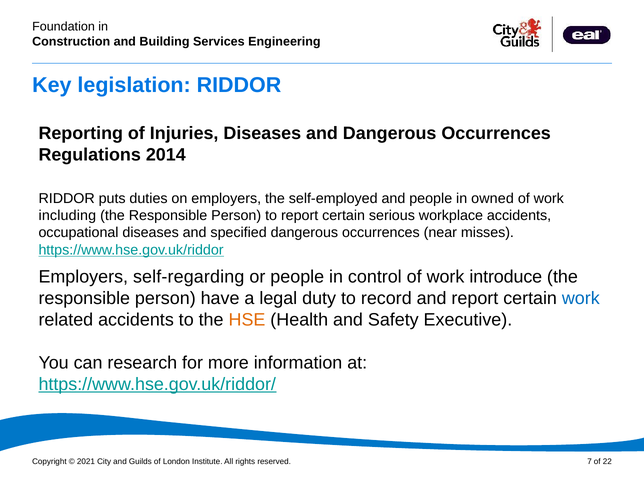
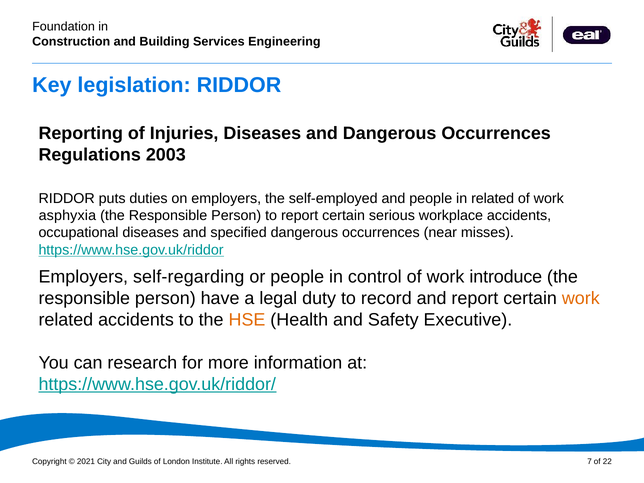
2014: 2014 -> 2003 (166, 155)
in owned: owned -> related (493, 198)
including: including -> asphyxia (67, 216)
work colour: blue -> orange (581, 298)
